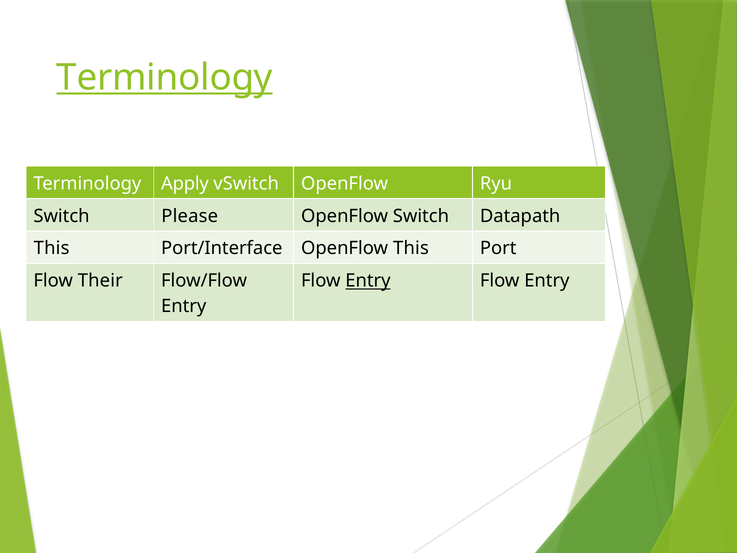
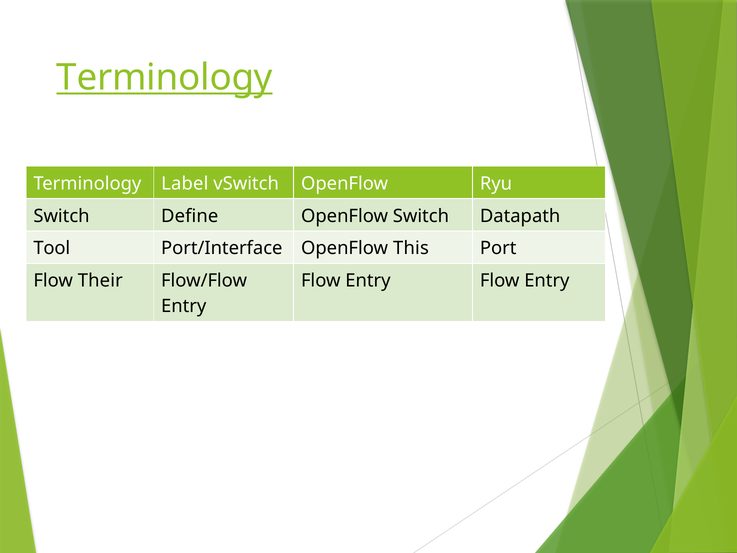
Apply: Apply -> Label (185, 183)
Please: Please -> Define (190, 216)
This: This -> Tool (52, 248)
Entry underline: present -> none (368, 281)
